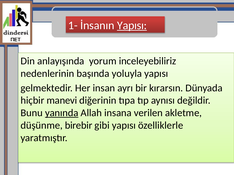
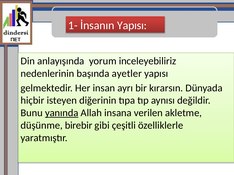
Yapısı underline: present -> none (132, 25)
yoluyla: yoluyla -> ayetler (127, 74)
manevi: manevi -> isteyen (62, 101)
gibi yapısı: yapısı -> çeşitli (124, 126)
